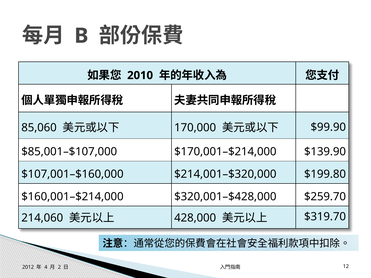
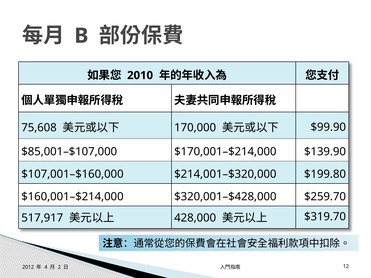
85,060: 85,060 -> 75,608 (39, 128)
214,060: 214,060 -> 517,917 (42, 218)
